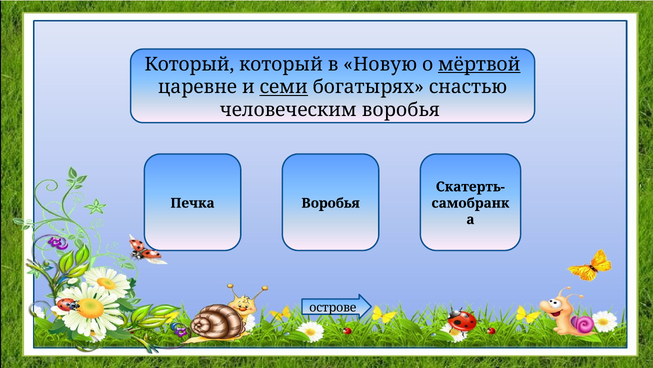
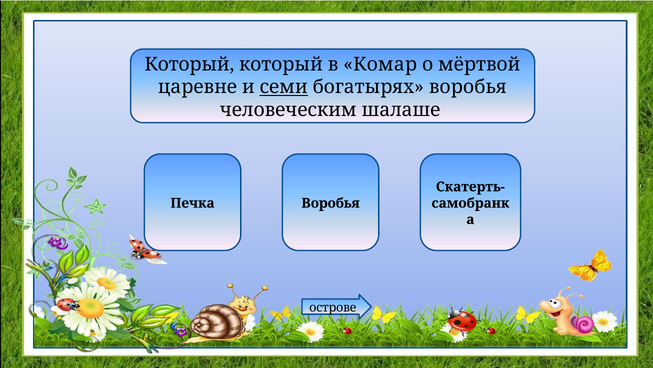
Новую: Новую -> Комар (380, 64)
мёртвой underline: present -> none (479, 64)
богатырях снастью: снастью -> воробья (468, 87)
человеческим воробья: воробья -> шалаше (401, 110)
